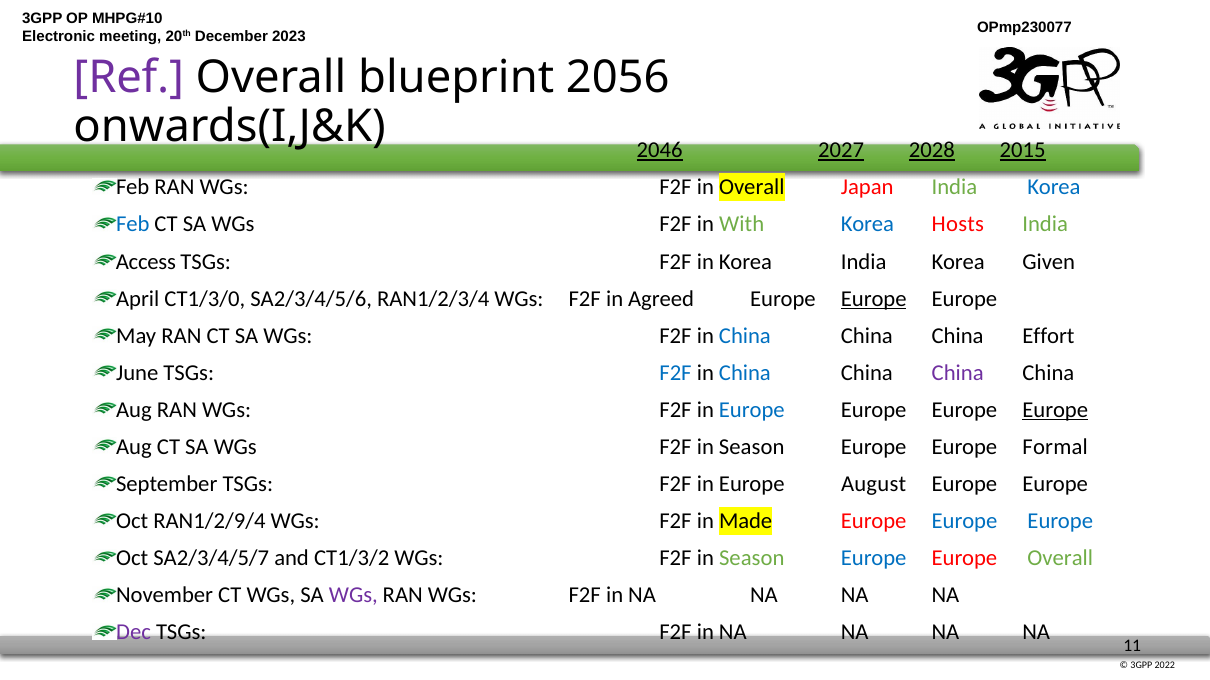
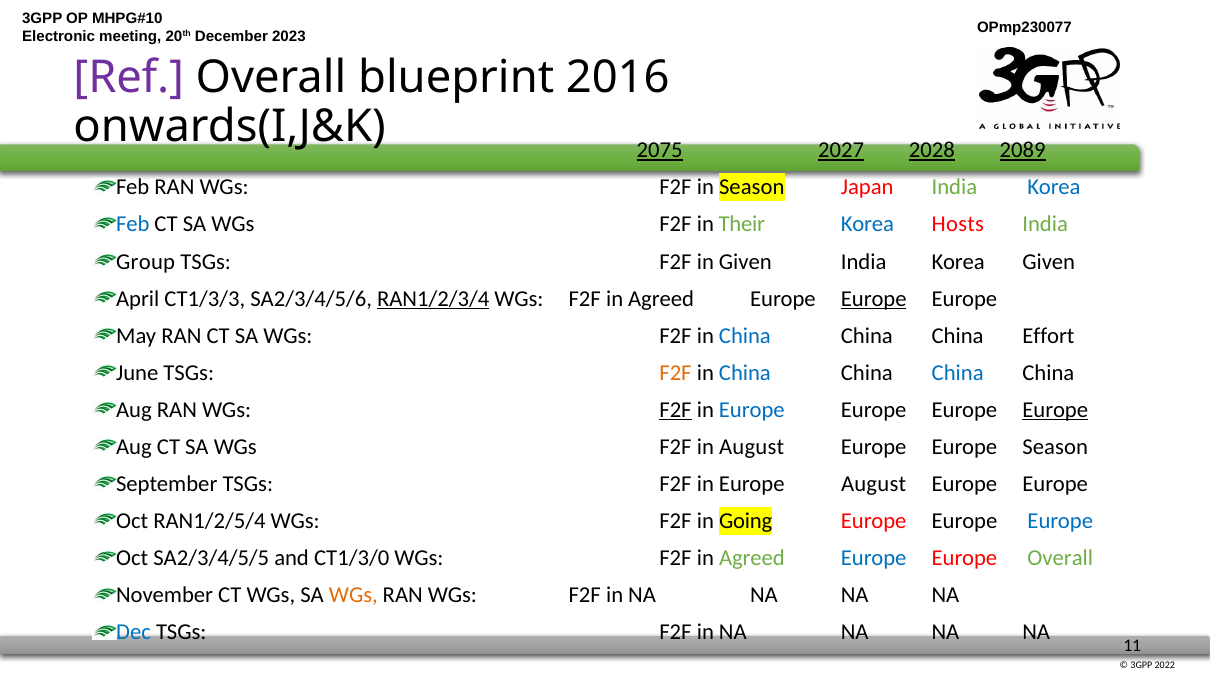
2056: 2056 -> 2016 (618, 77)
2046: 2046 -> 2075 (660, 150)
2015: 2015 -> 2089 (1023, 150)
in Overall: Overall -> Season (752, 188)
With: With -> Their (742, 225)
Access: Access -> Group (146, 262)
in Korea: Korea -> Given (745, 262)
CT1/3/0: CT1/3/0 -> CT1/3/3 (205, 299)
RAN1/2/3/4 underline: none -> present (433, 299)
F2F colour: blue -> orange (676, 373)
China colour: purple -> blue (958, 373)
F2F underline: none -> present (676, 410)
Season: Season -> August (752, 447)
Europe Formal: Formal -> Season (1055, 447)
RAN1/2/9/4: RAN1/2/9/4 -> RAN1/2/5/4 (209, 522)
Made: Made -> Going (746, 522)
Europe colour: blue -> black (965, 522)
SA2/3/4/5/7: SA2/3/4/5/7 -> SA2/3/4/5/5 (211, 559)
CT1/3/2: CT1/3/2 -> CT1/3/0 (352, 559)
Season: Season -> Agreed (752, 559)
WGs colour: purple -> orange (353, 596)
Dec colour: purple -> blue (134, 633)
